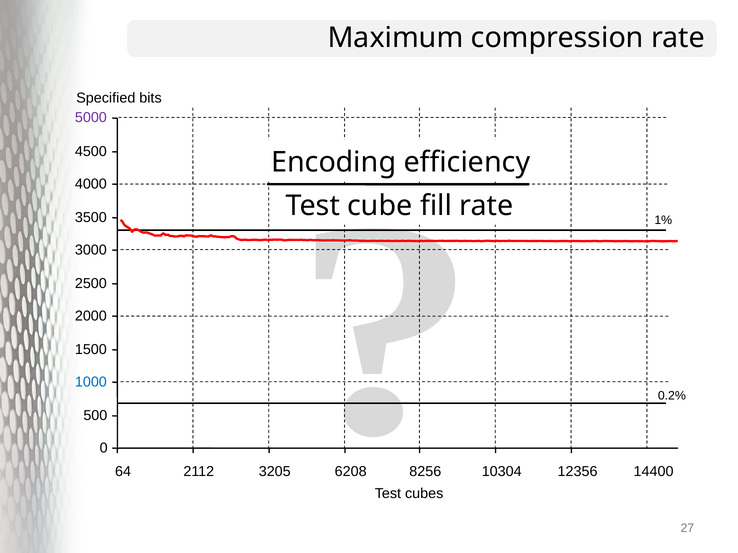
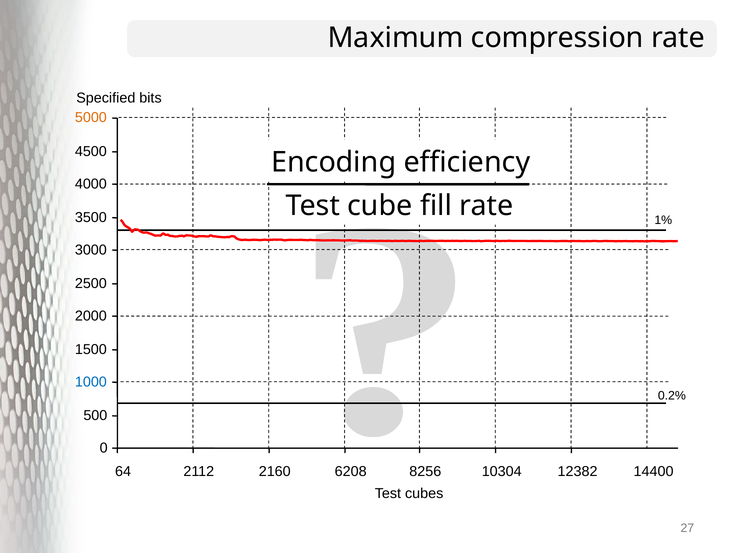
5000 colour: purple -> orange (91, 118)
3205: 3205 -> 2160 (275, 472)
12356: 12356 -> 12382 (578, 472)
